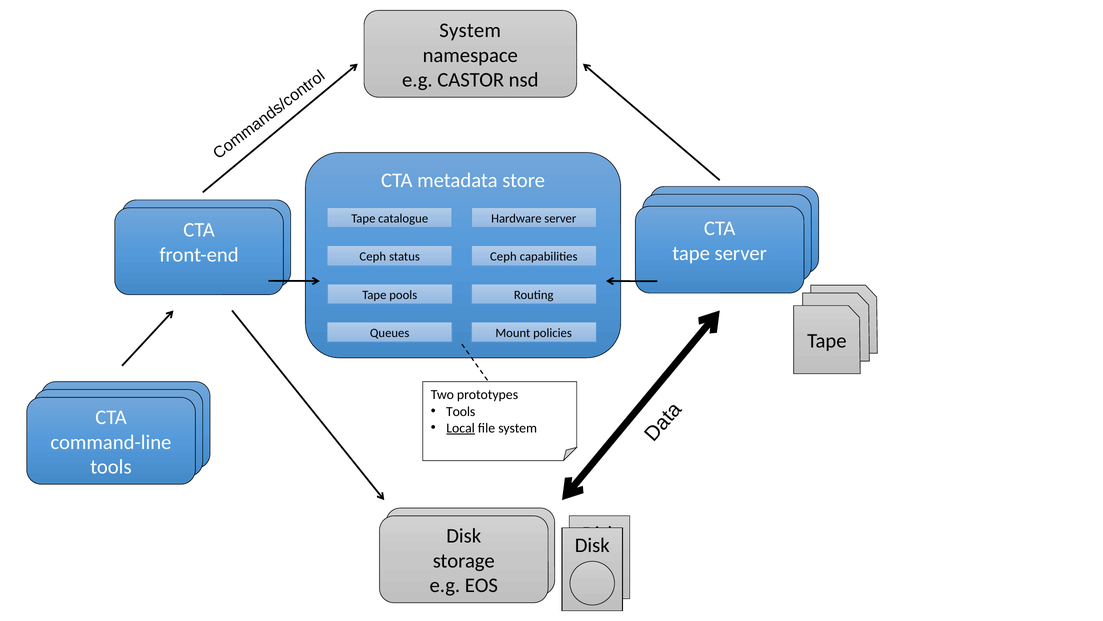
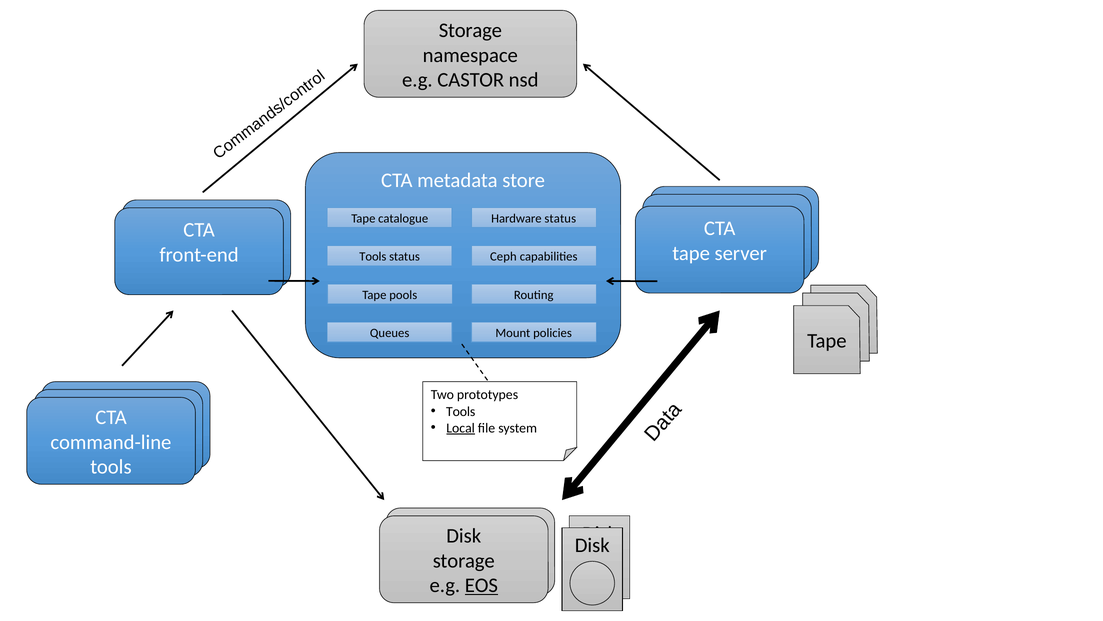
System: System -> Storage (470, 30)
Hardware server: server -> status (560, 218)
Ceph: Ceph -> Tools (373, 256)
EOS underline: none -> present (481, 585)
